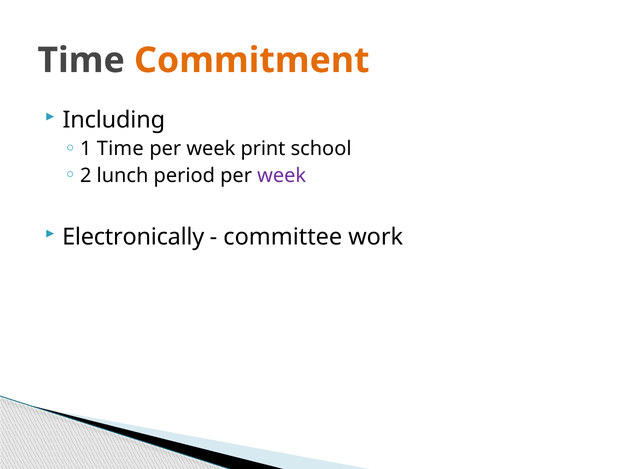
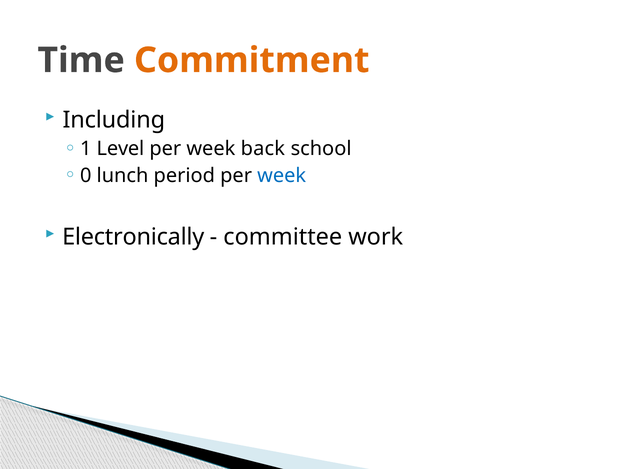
1 Time: Time -> Level (120, 149)
print: print -> back (263, 149)
2: 2 -> 0 (86, 176)
week colour: purple -> blue (282, 176)
